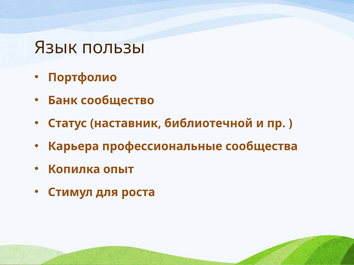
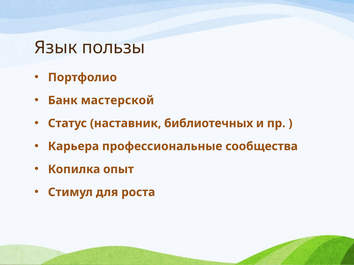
сообщество: сообщество -> мастерской (117, 101)
библиотечной: библиотечной -> библиотечных (209, 124)
